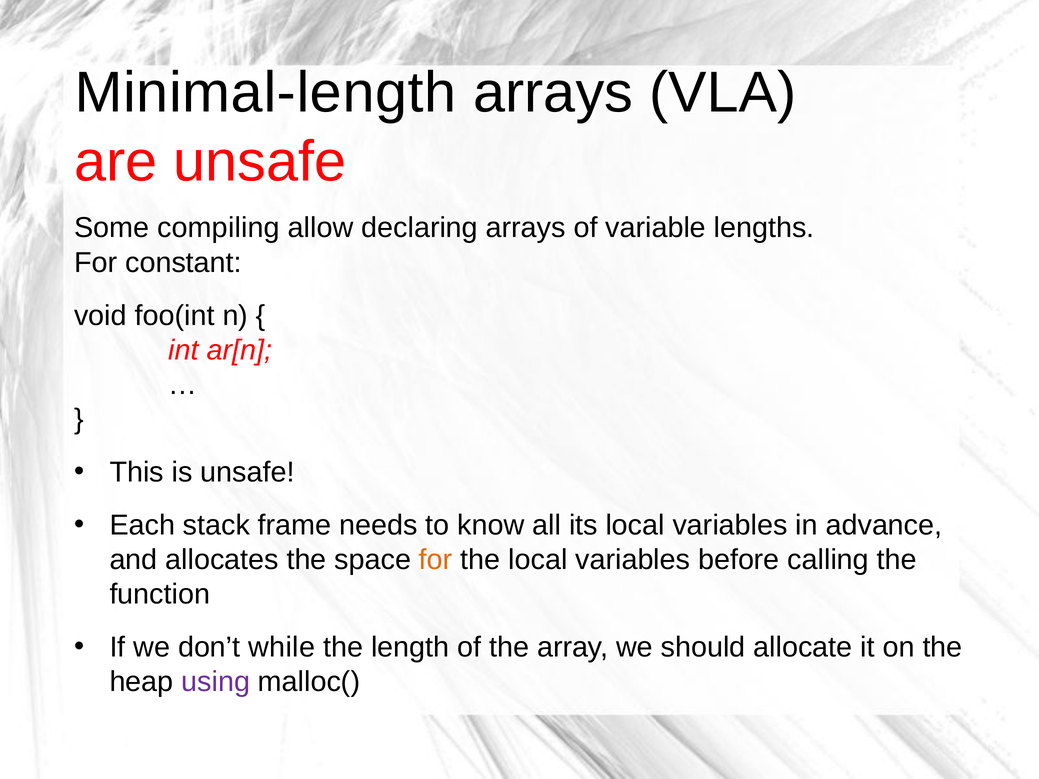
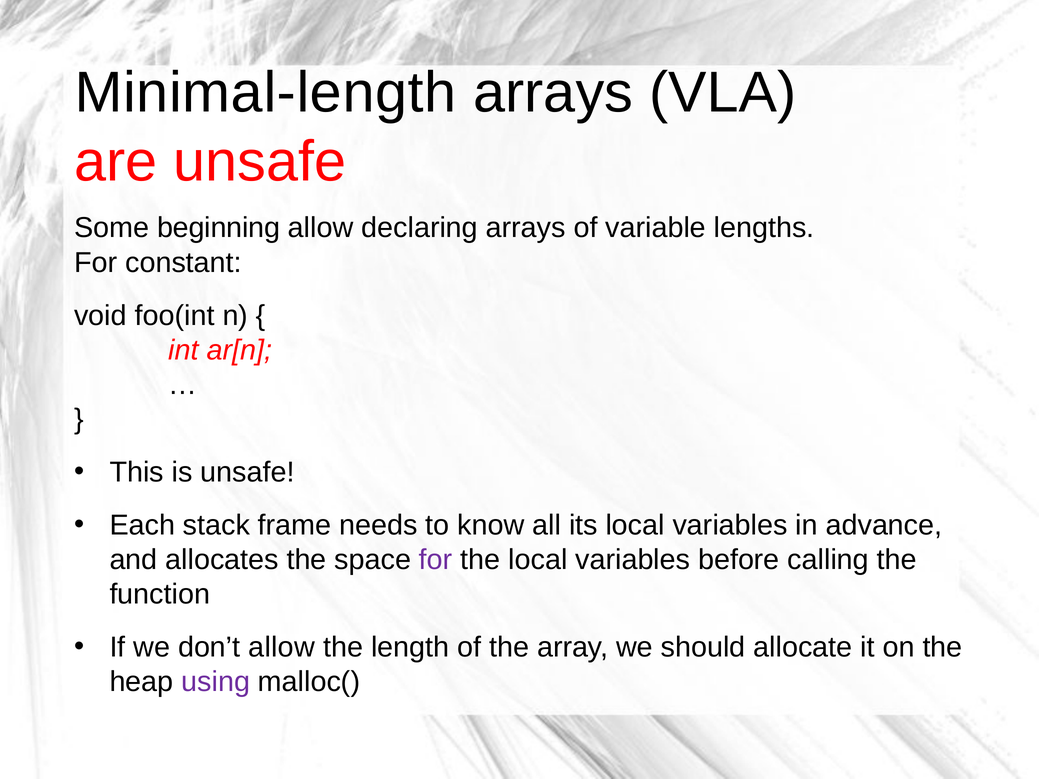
compiling: compiling -> beginning (219, 228)
for colour: orange -> purple (436, 560)
don’t while: while -> allow (282, 648)
